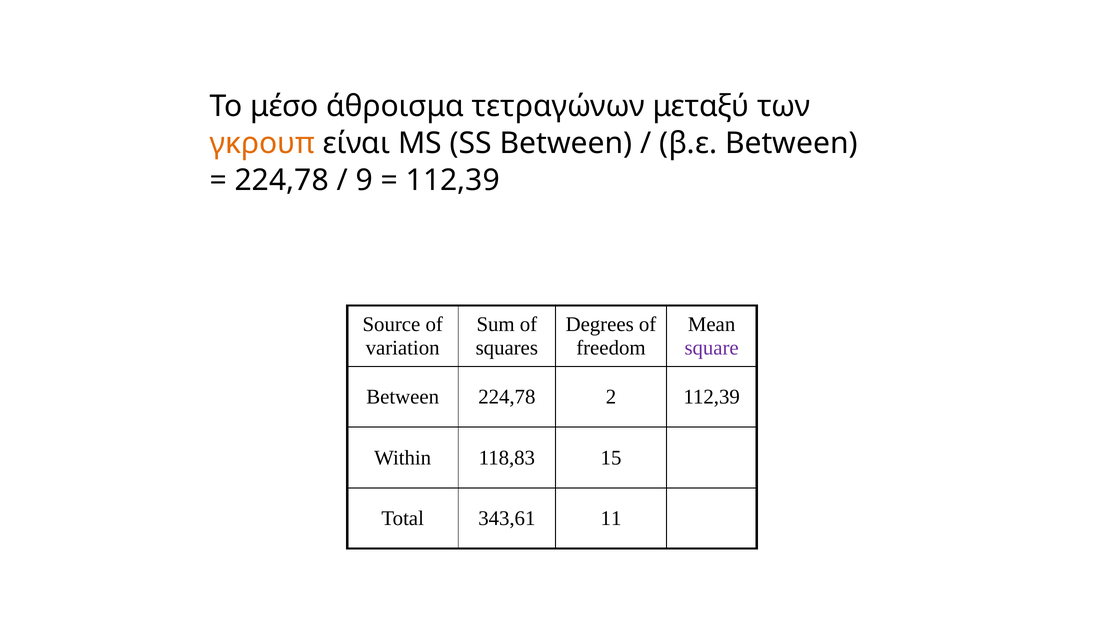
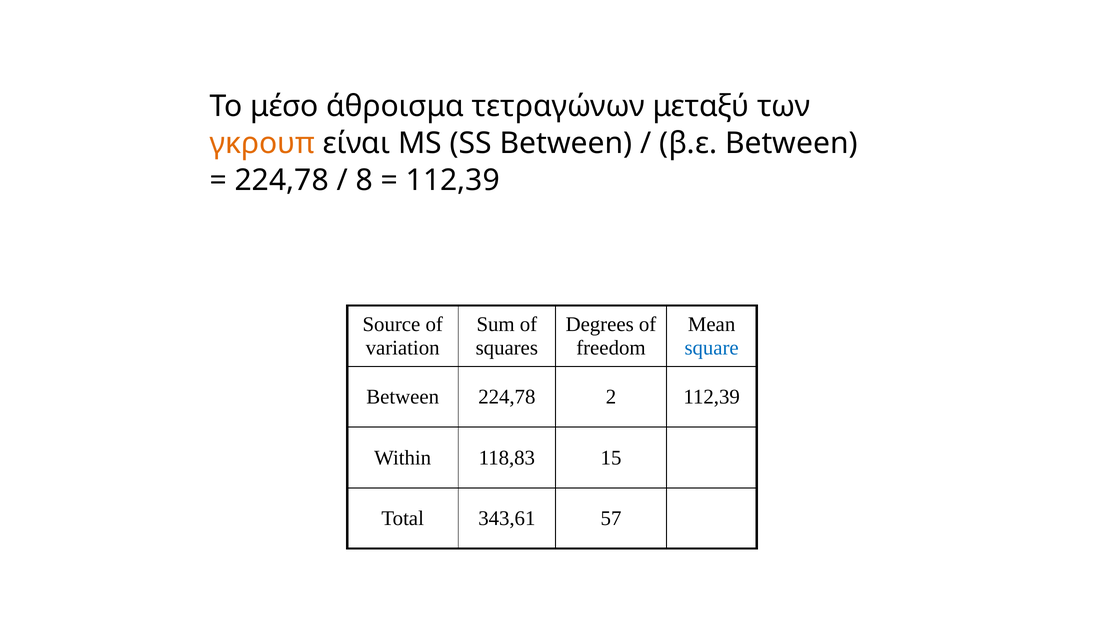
9: 9 -> 8 (364, 180)
square colour: purple -> blue (712, 348)
11: 11 -> 57 (611, 518)
